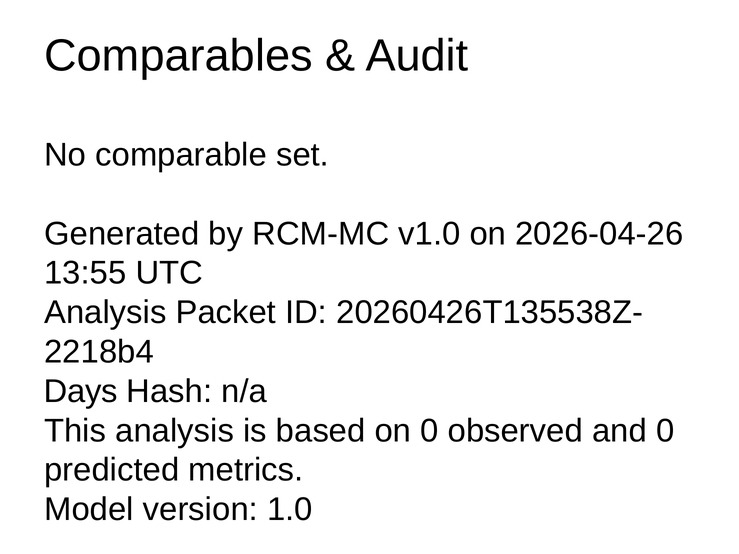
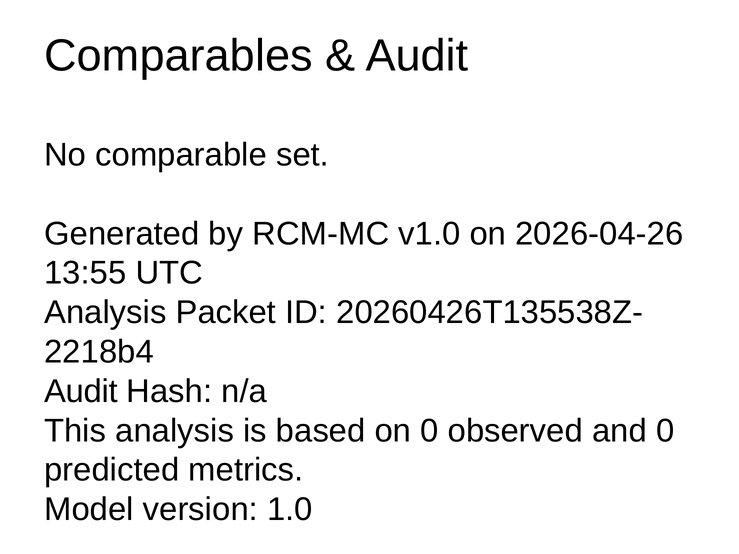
Days: Days -> Audit (81, 392)
